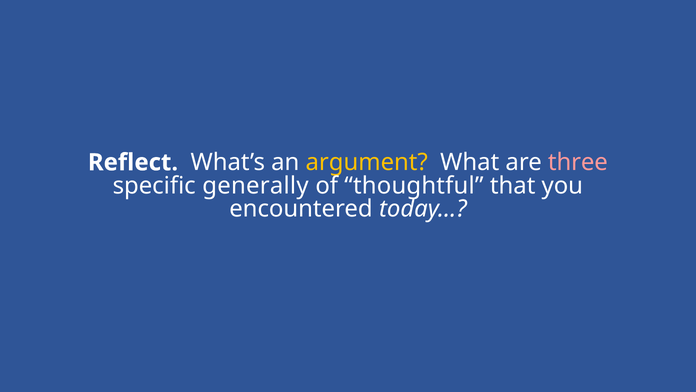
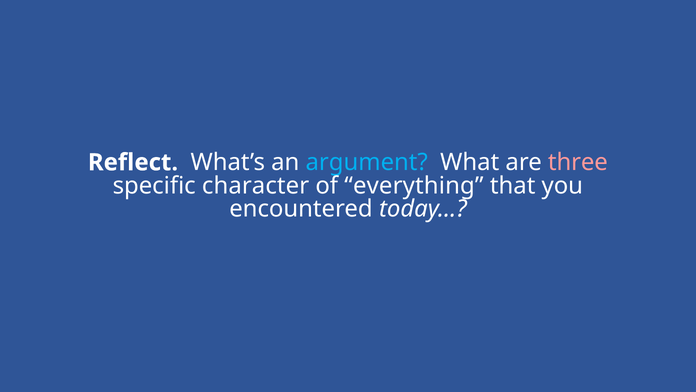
argument colour: yellow -> light blue (367, 162)
generally: generally -> character (256, 185)
thoughtful: thoughtful -> everything (414, 185)
